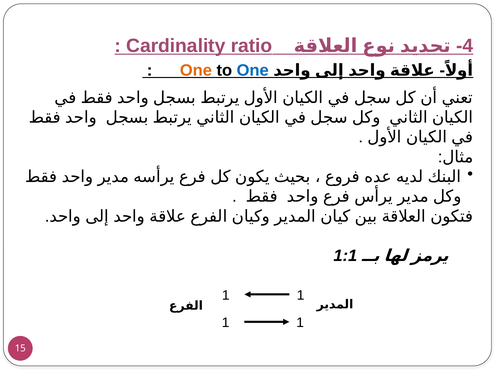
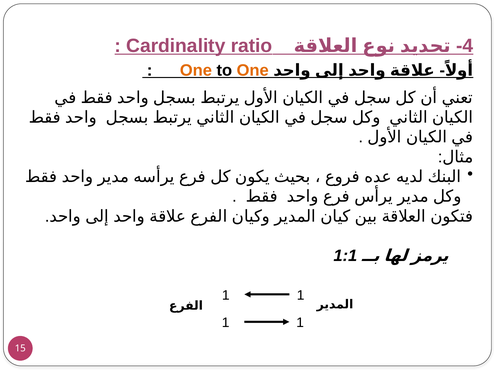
One colour: blue -> orange (253, 70)
